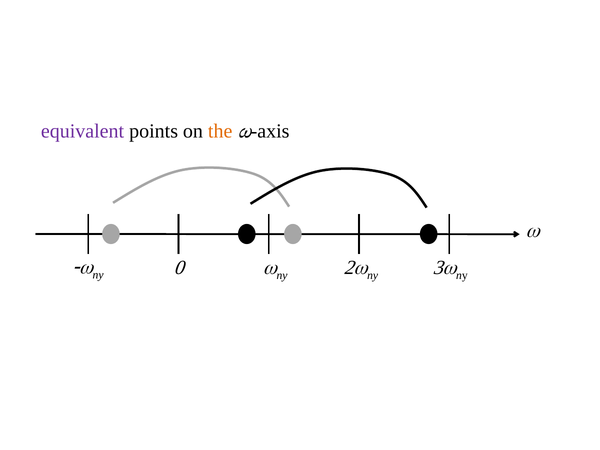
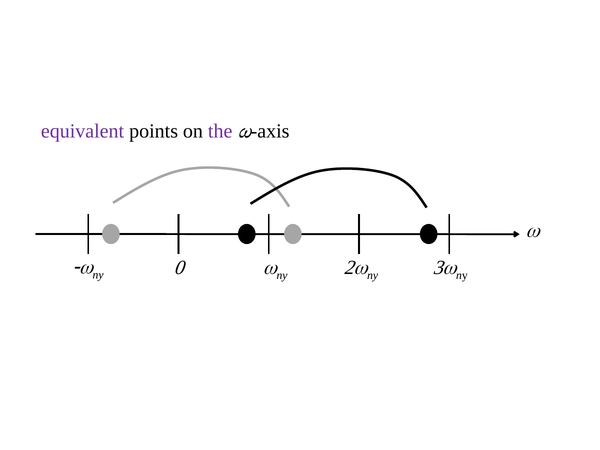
the colour: orange -> purple (220, 131)
